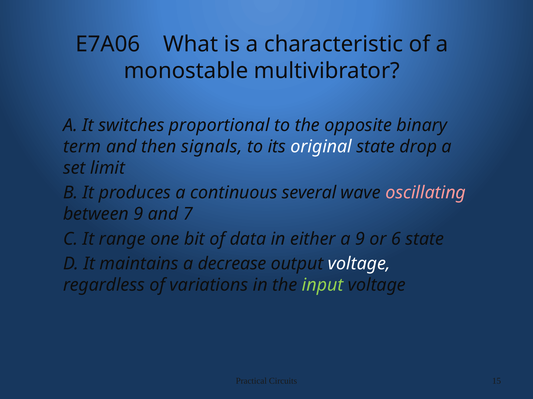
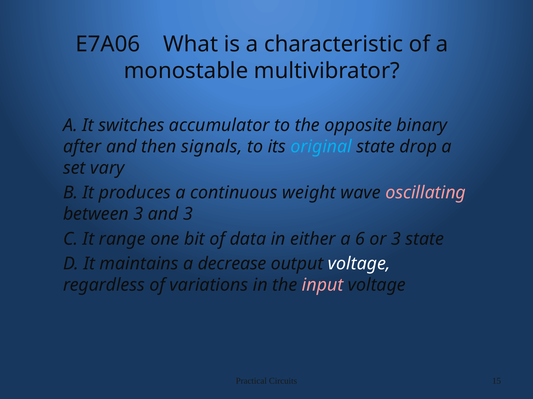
proportional: proportional -> accumulator (219, 126)
term: term -> after (82, 147)
original colour: white -> light blue (321, 147)
limit: limit -> vary (107, 168)
several: several -> weight (309, 193)
between 9: 9 -> 3 (138, 214)
and 7: 7 -> 3 (188, 214)
a 9: 9 -> 6 (360, 239)
or 6: 6 -> 3 (396, 239)
input colour: light green -> pink (323, 286)
